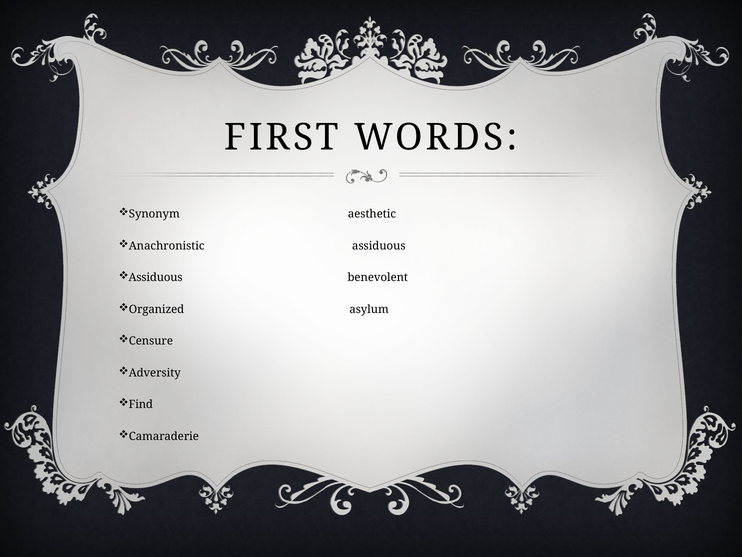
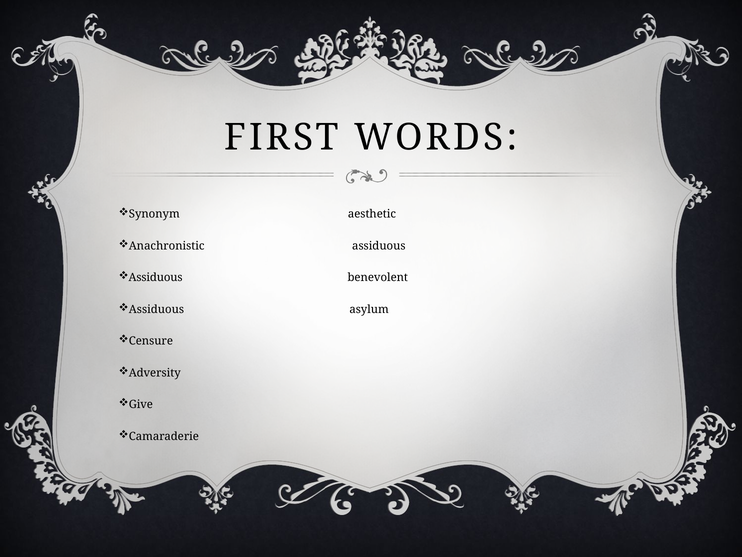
Organized: Organized -> Assiduous (156, 309)
Find: Find -> Give (141, 404)
